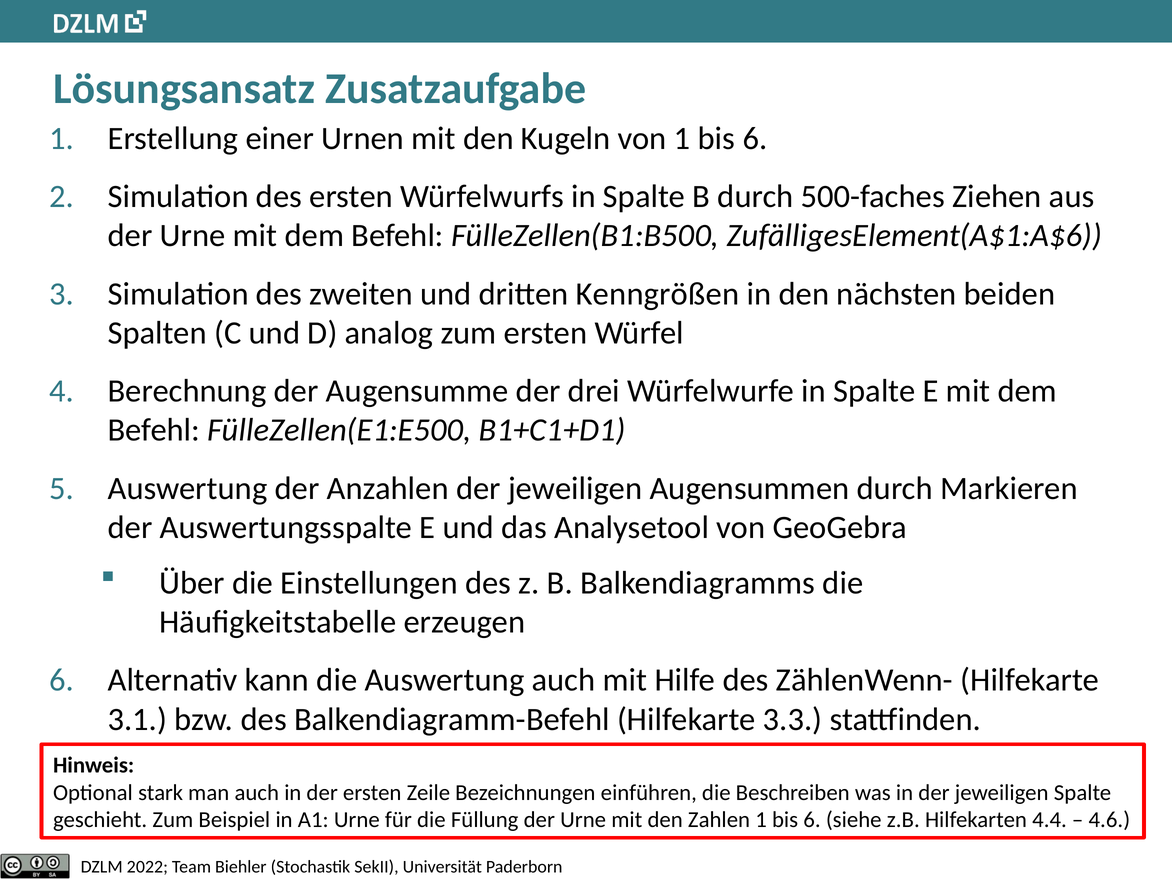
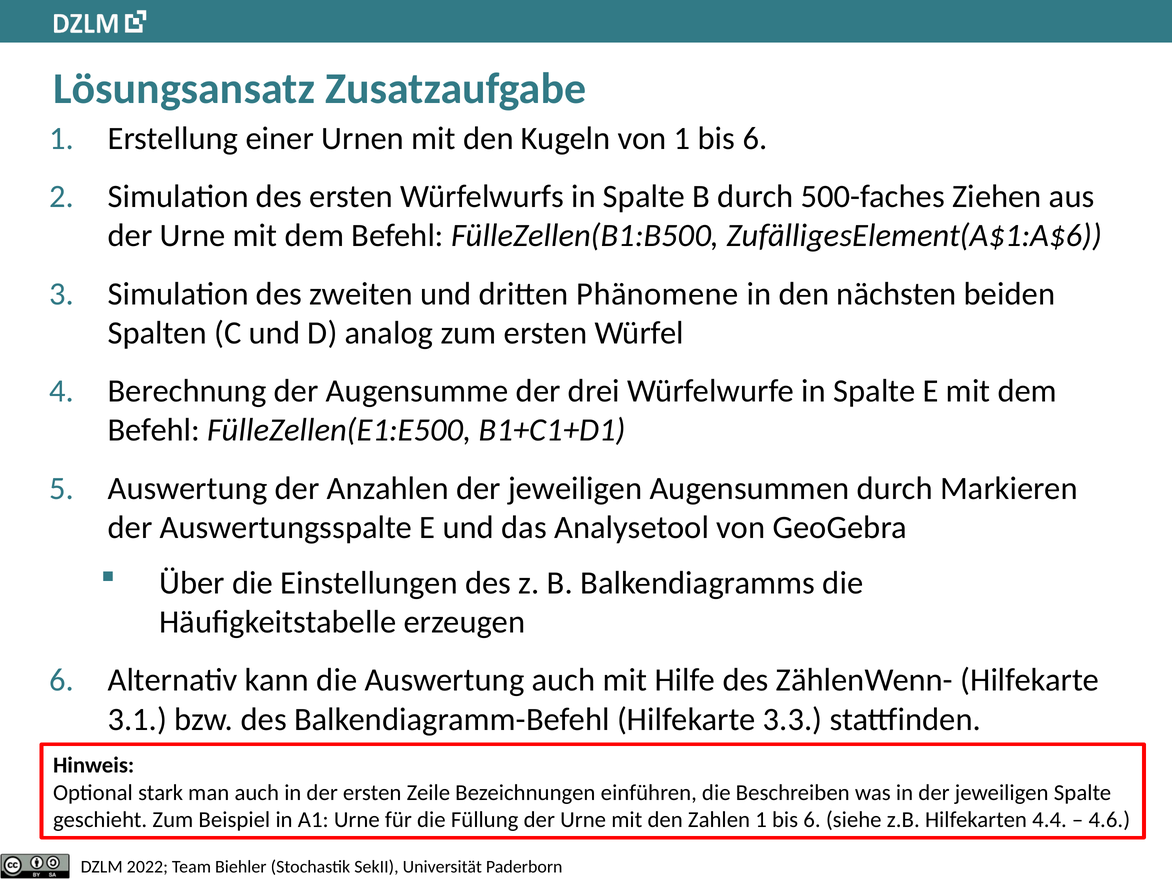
Kenngrößen: Kenngrößen -> Phänomene (657, 294)
